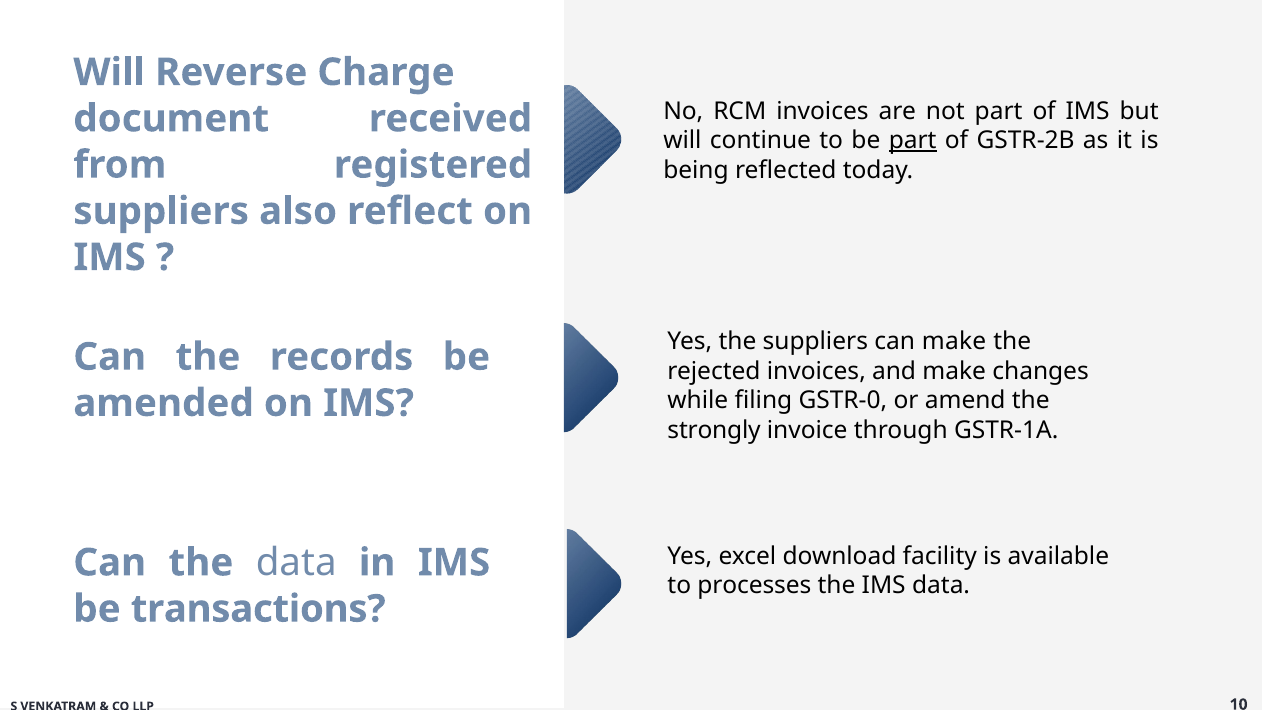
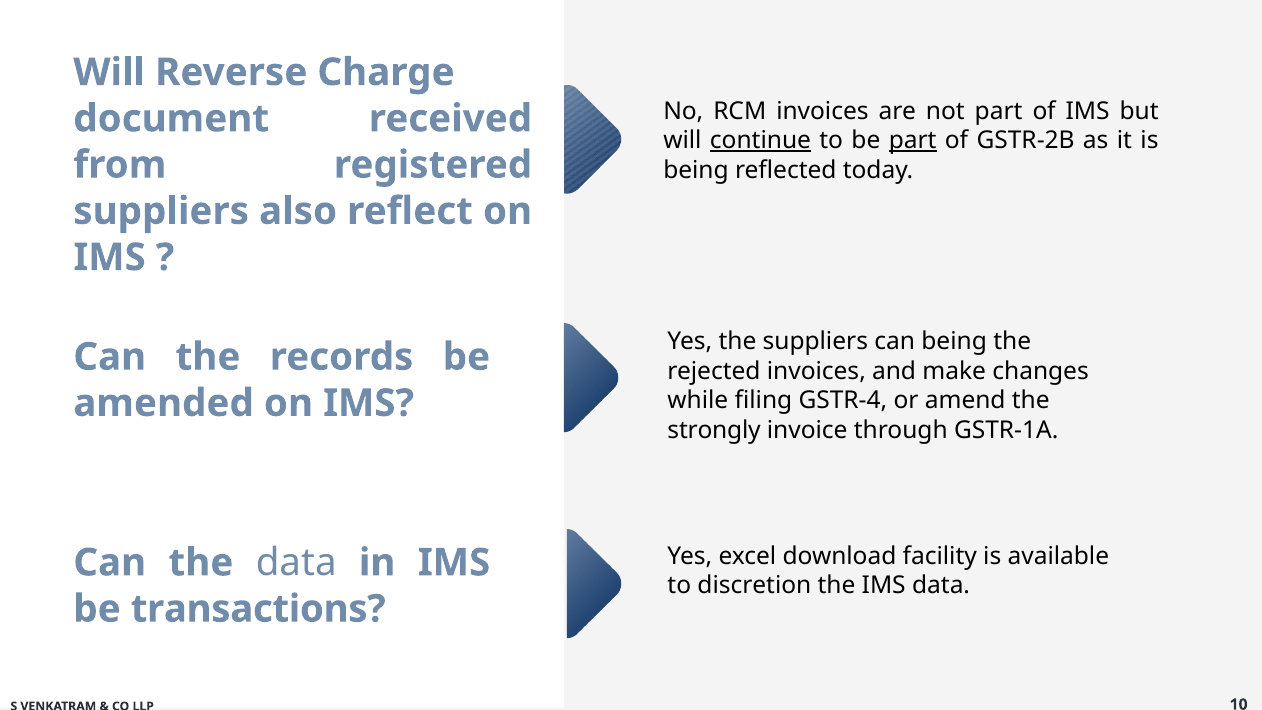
continue underline: none -> present (760, 141)
can make: make -> being (954, 341)
GSTR-0: GSTR-0 -> GSTR-4 (843, 400)
processes: processes -> discretion (754, 586)
